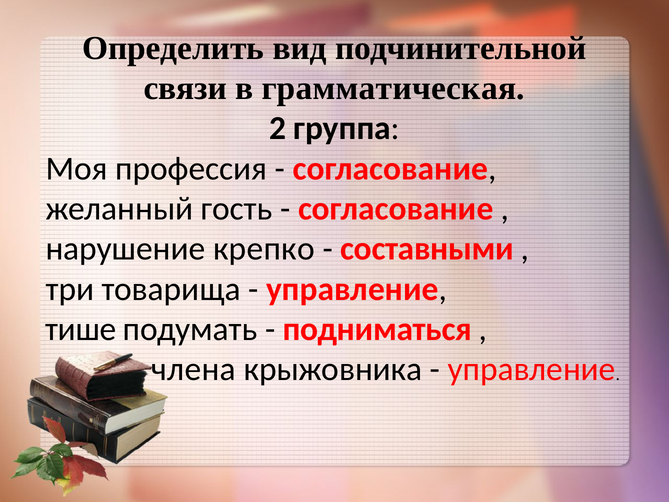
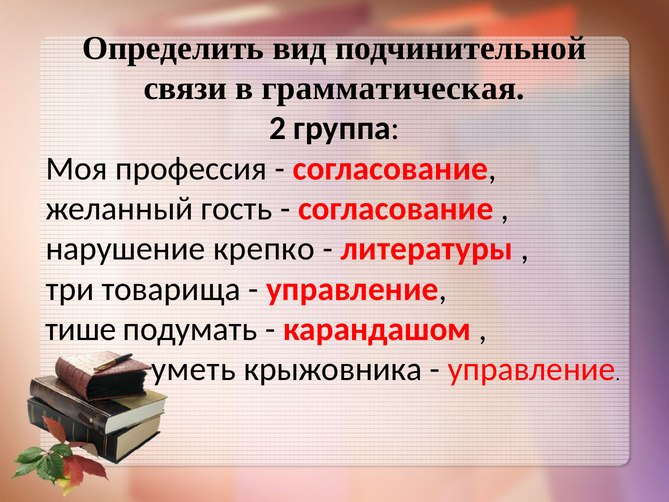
составными: составными -> литературы (427, 249)
подниматься: подниматься -> карандашом (377, 329)
члена: члена -> уметь (194, 369)
